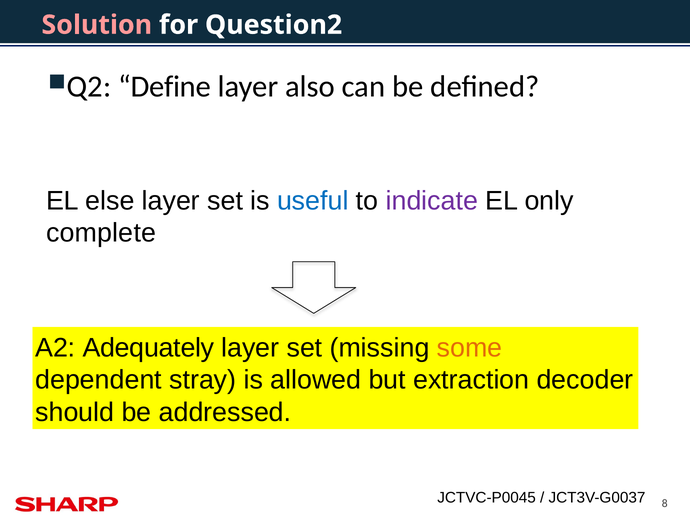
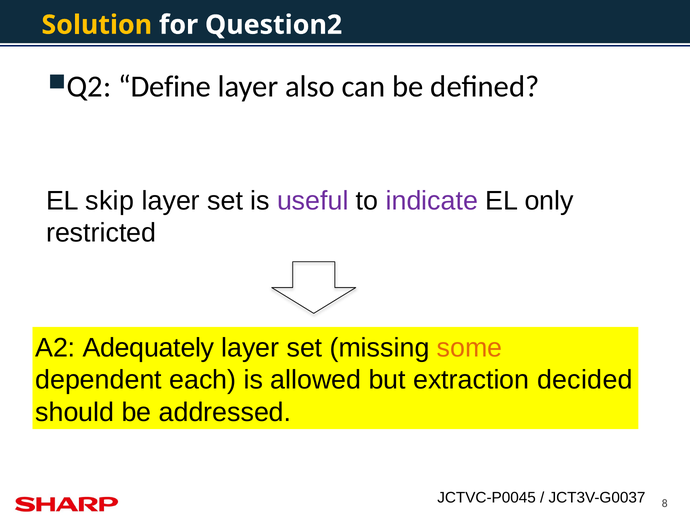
Solution colour: pink -> yellow (97, 25)
else: else -> skip (110, 201)
useful colour: blue -> purple (313, 201)
complete: complete -> restricted (101, 233)
stray: stray -> each (203, 380)
decoder: decoder -> decided (585, 380)
